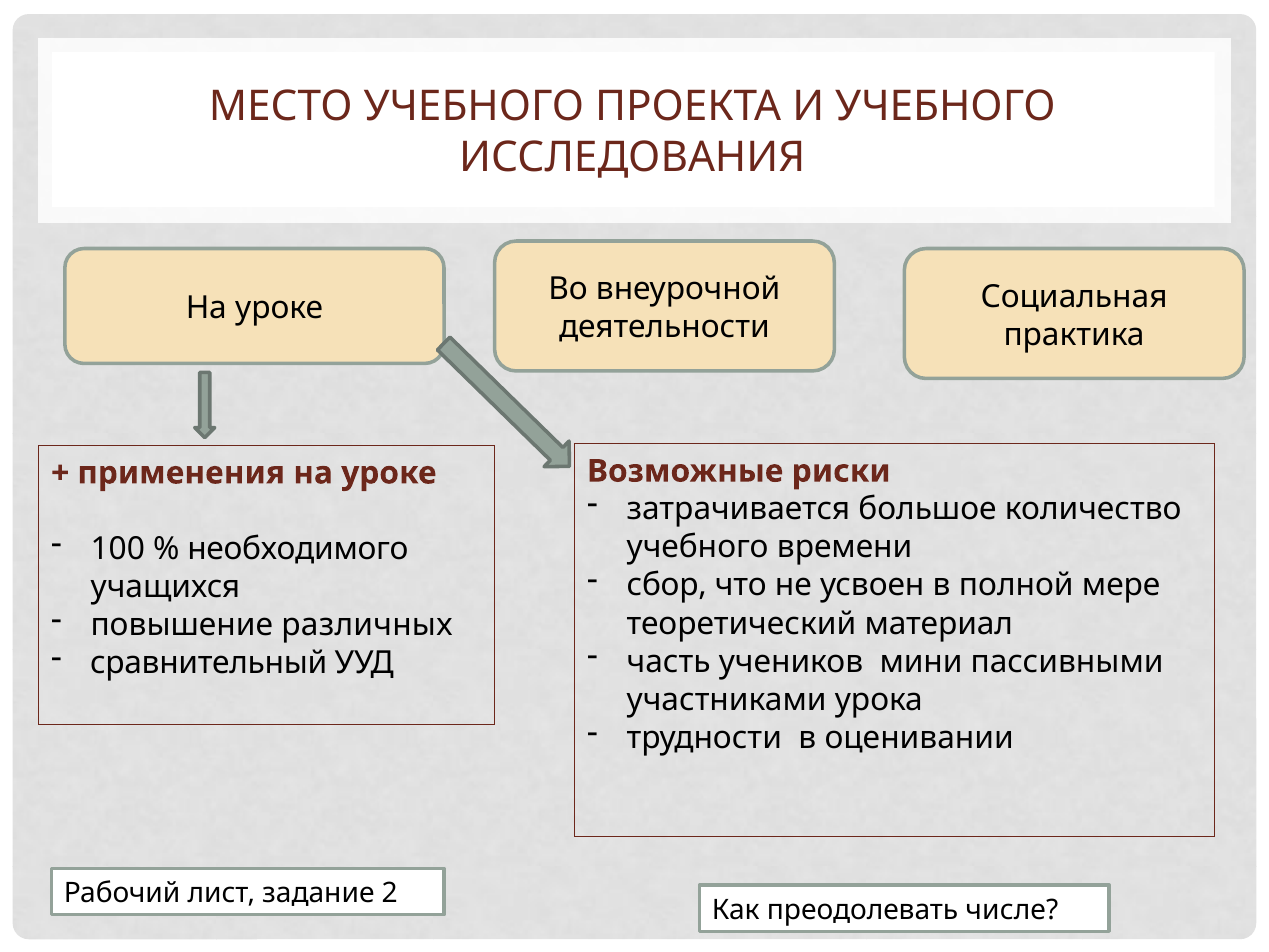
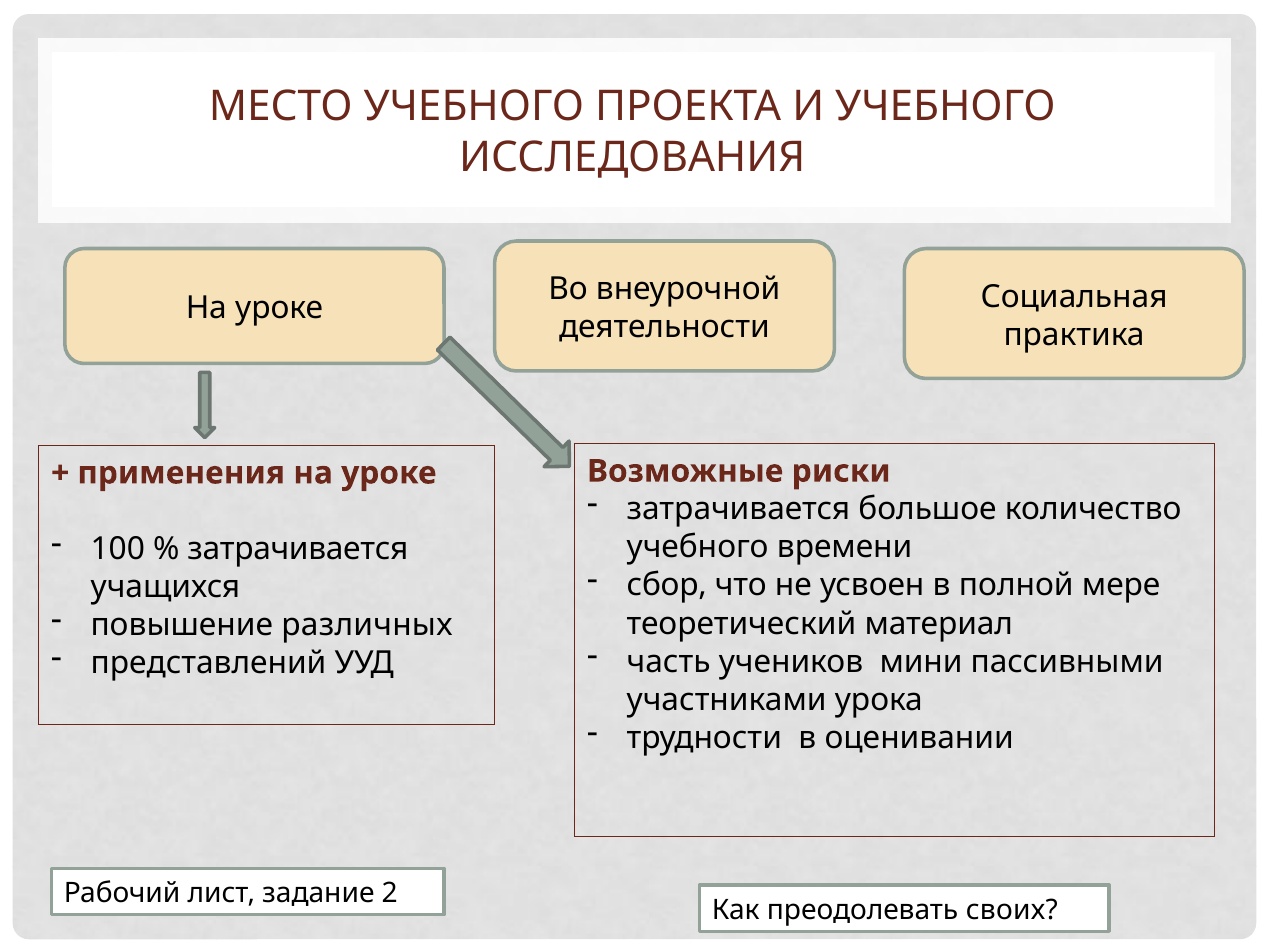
необходимого: необходимого -> затрачивается (298, 549)
сравнительный: сравнительный -> представлений (209, 663)
числе: числе -> своих (1012, 910)
